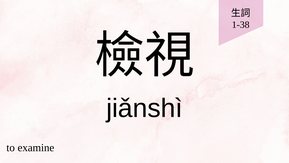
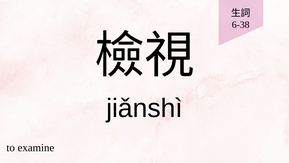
1-38: 1-38 -> 6-38 (241, 25)
